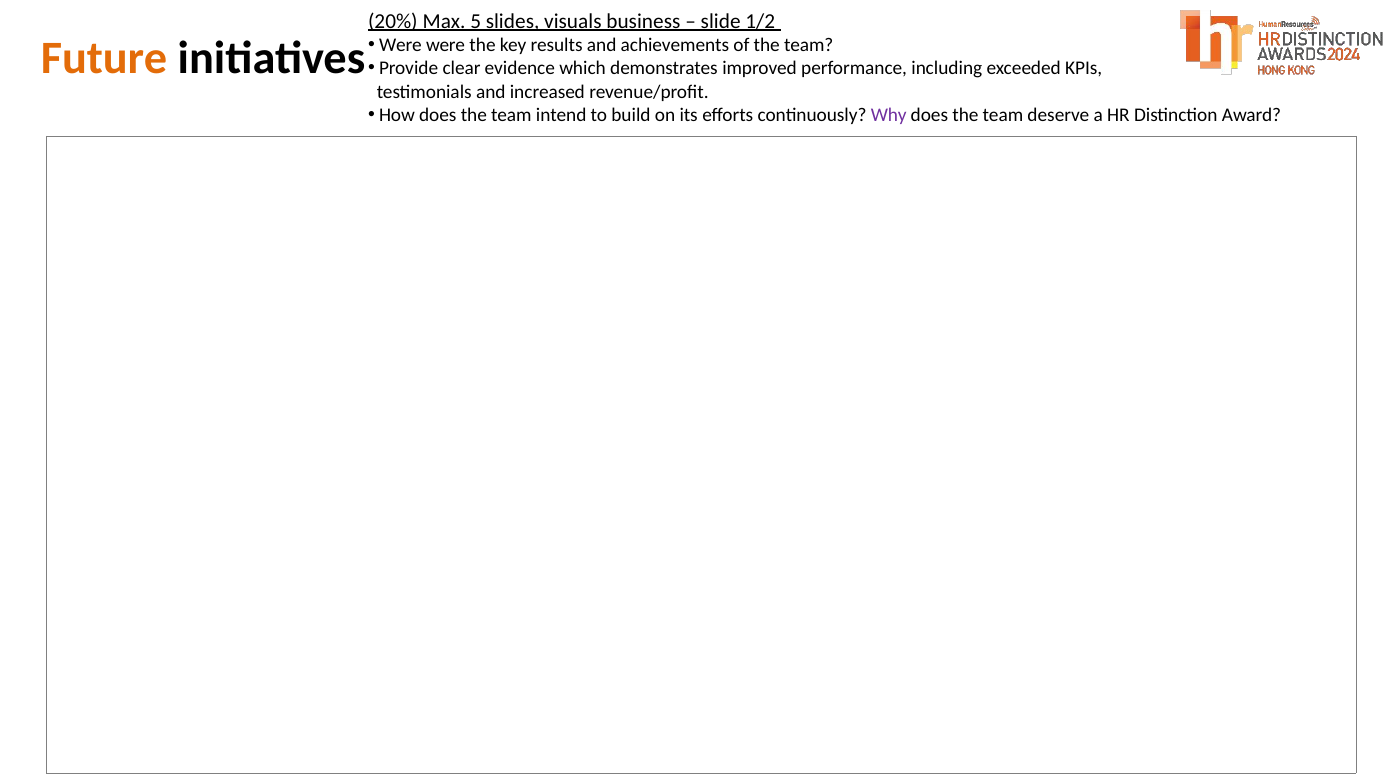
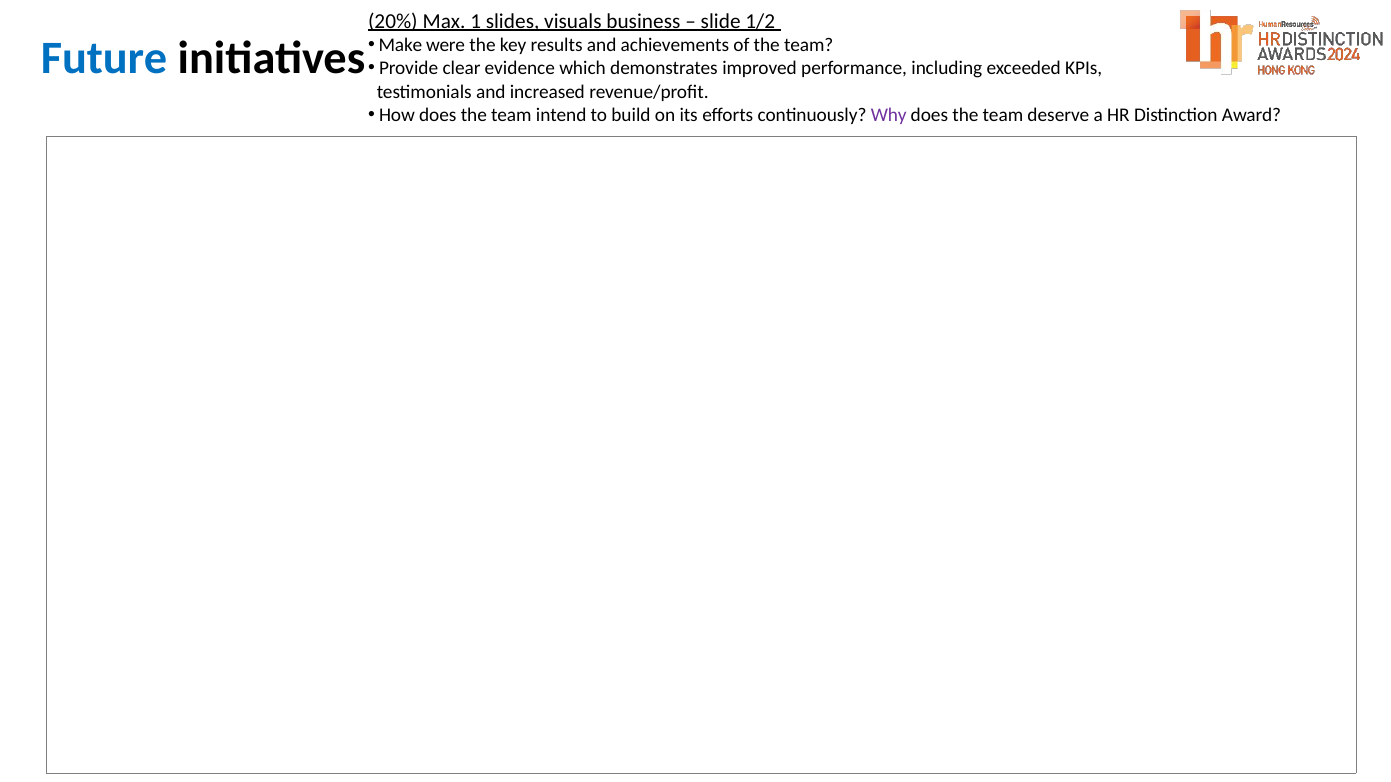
5: 5 -> 1 (476, 21)
Were: Were -> Make (400, 45)
Future colour: orange -> blue (104, 58)
